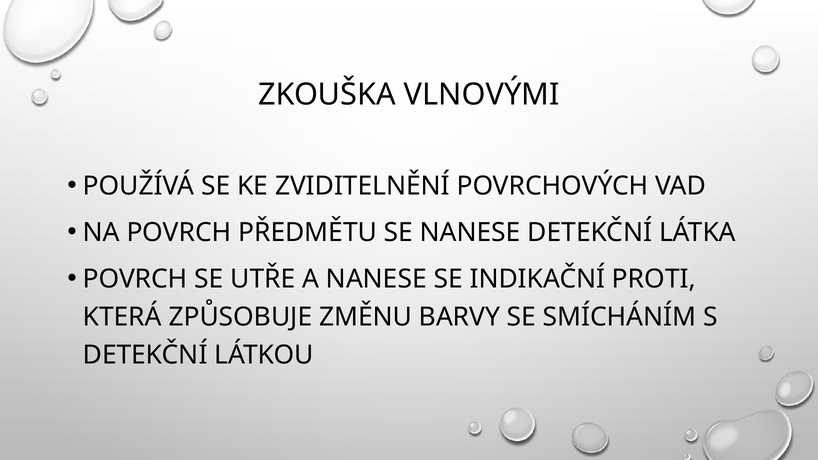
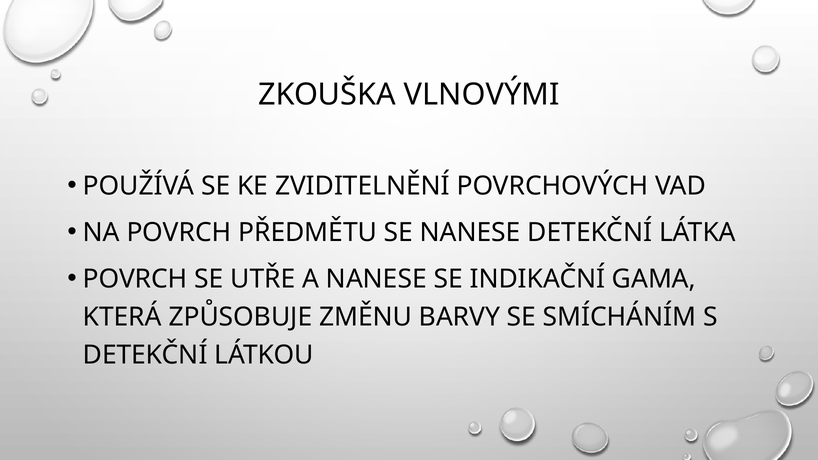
PROTI: PROTI -> GAMA (654, 279)
